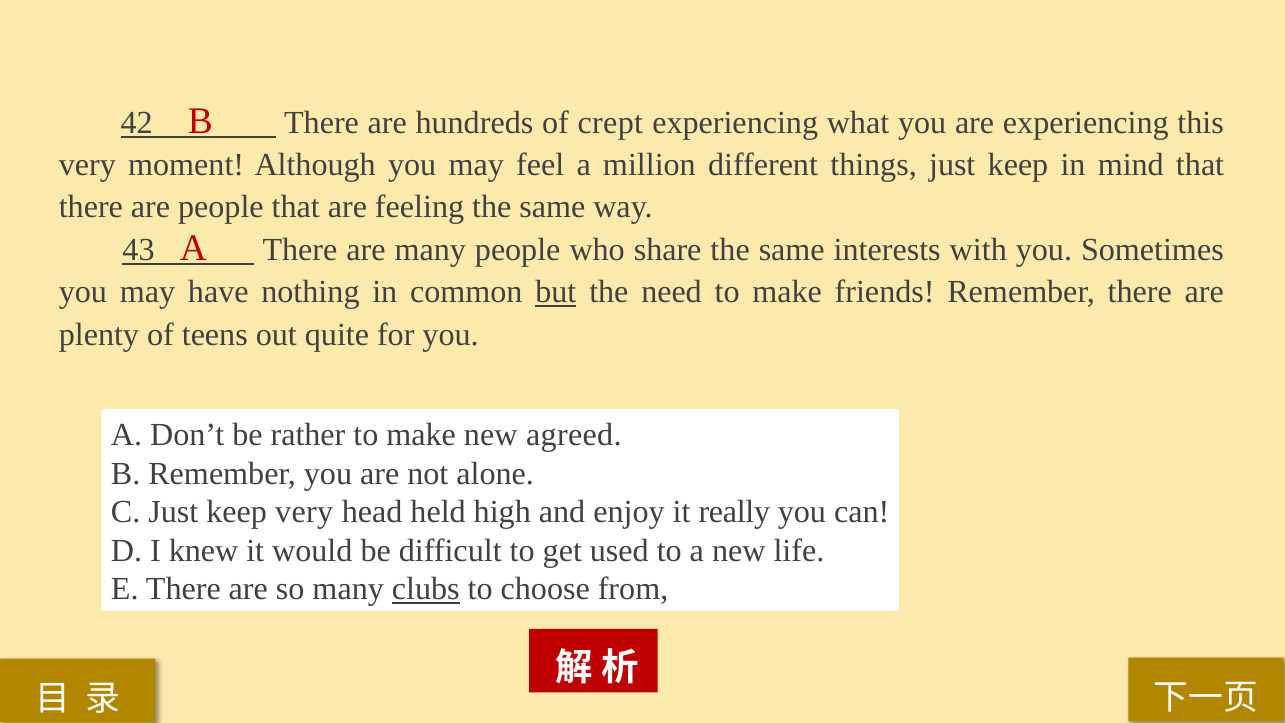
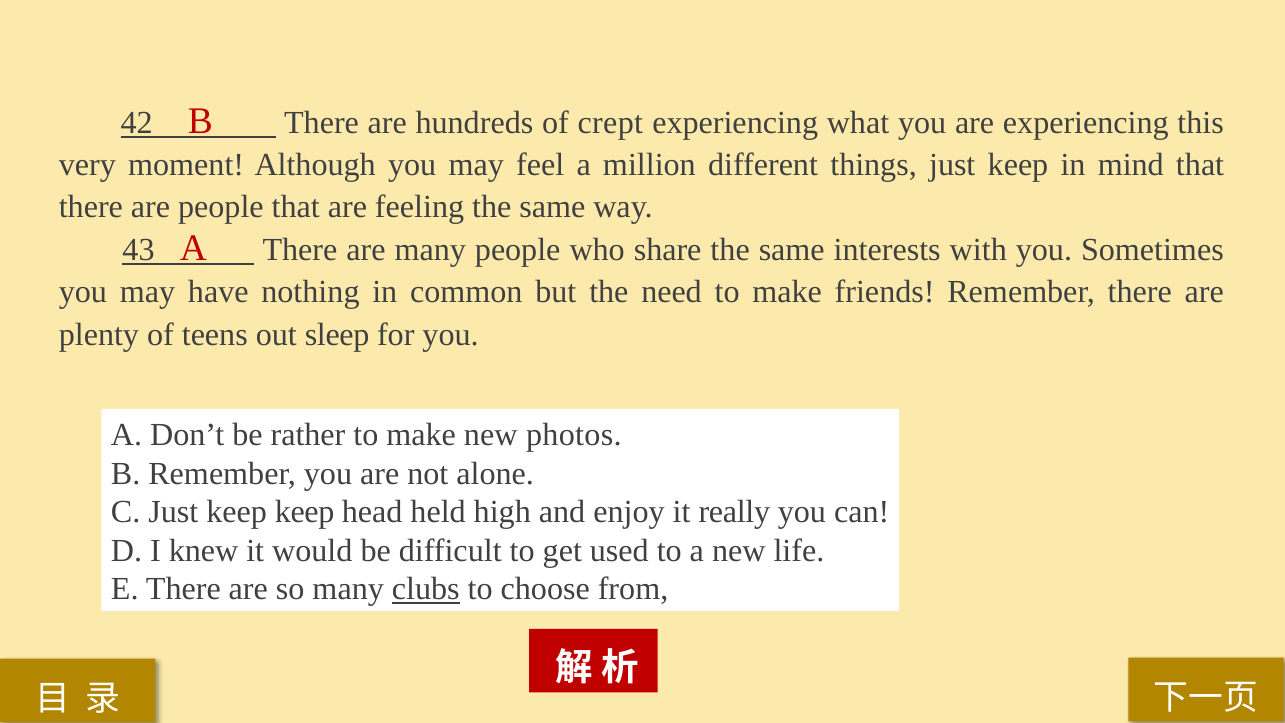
but underline: present -> none (556, 292)
quite: quite -> sleep (337, 334)
agreed: agreed -> photos (574, 435)
keep very: very -> keep (305, 512)
